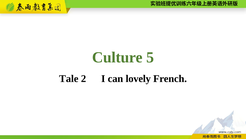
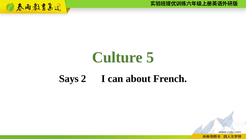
Tale: Tale -> Says (69, 78)
lovely: lovely -> about (138, 78)
